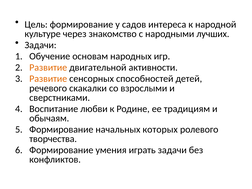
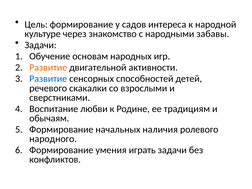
лучших: лучших -> забавы (213, 34)
Развитие colour: orange -> blue (48, 79)
которых: которых -> наличия (160, 129)
творчества: творчества -> народного (53, 139)
